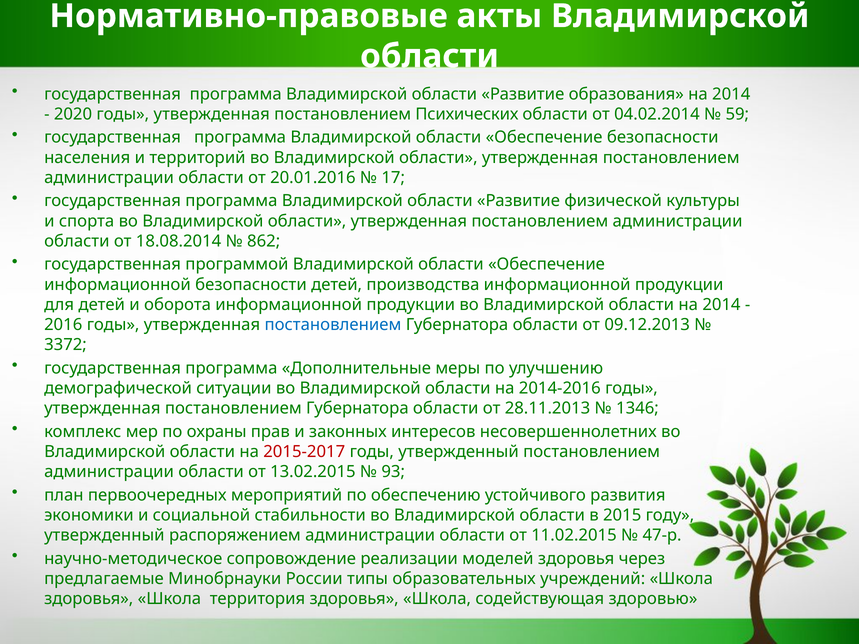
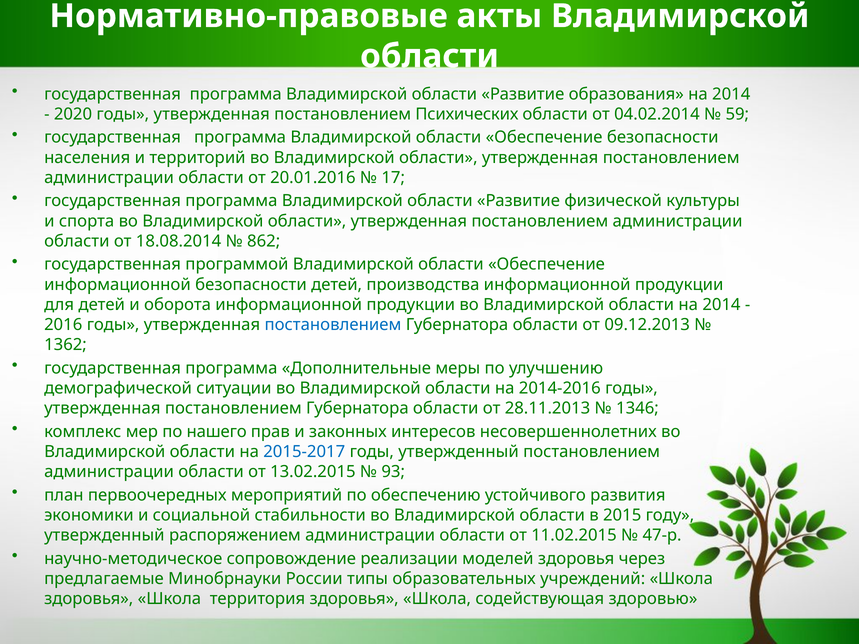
3372: 3372 -> 1362 (65, 345)
охраны: охраны -> нашего (217, 432)
2015-2017 colour: red -> blue (304, 452)
